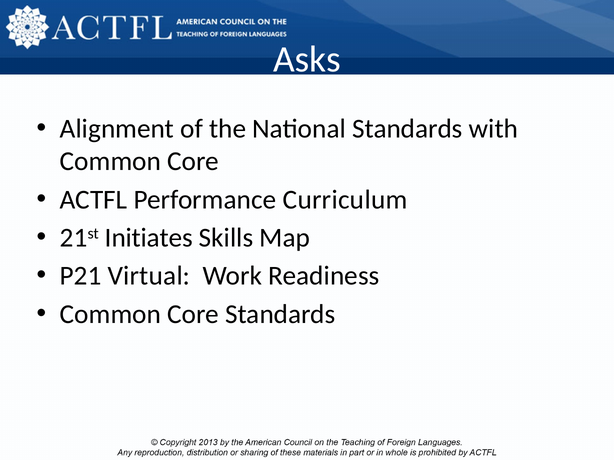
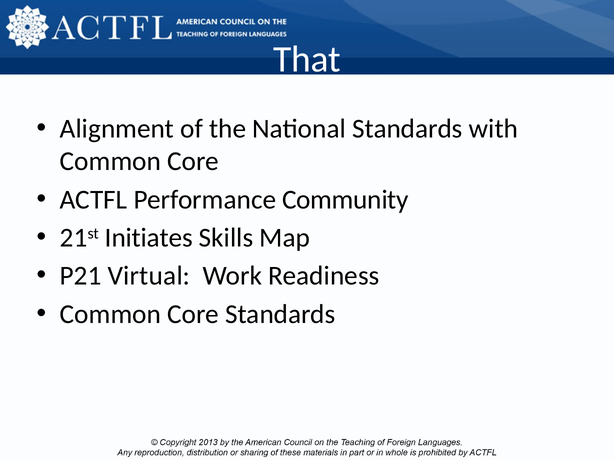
Asks: Asks -> That (307, 59)
Curriculum: Curriculum -> Community (345, 200)
